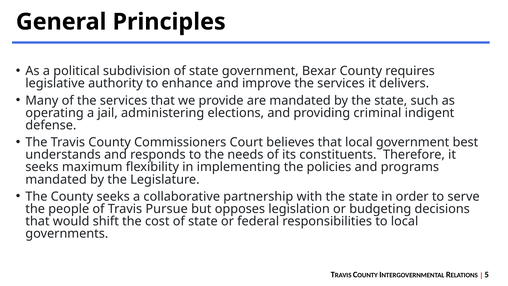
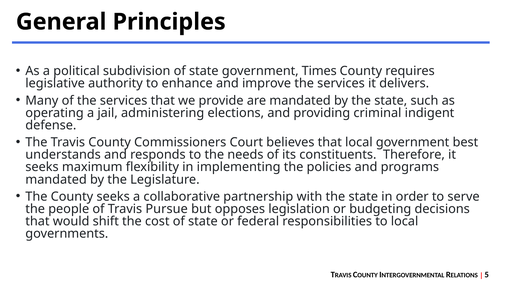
Bexar: Bexar -> Times (319, 71)
